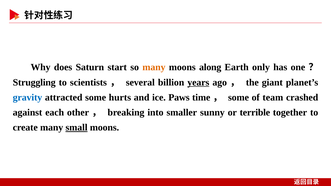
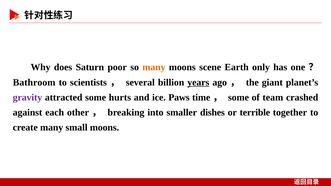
start: start -> poor (117, 67)
along: along -> scene (210, 67)
Struggling: Struggling -> Bathroom (34, 82)
gravity colour: blue -> purple (27, 97)
sunny: sunny -> dishes (212, 113)
small underline: present -> none (77, 128)
